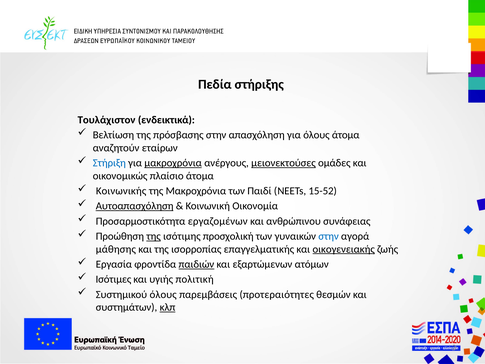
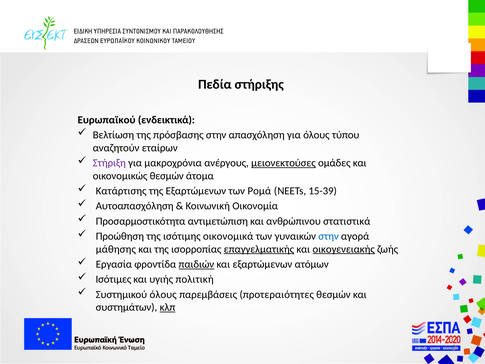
Τουλάχιστον: Τουλάχιστον -> Ευρωπαϊκού (107, 120)
όλους άτομα: άτομα -> τύπου (346, 135)
Στήριξη colour: blue -> purple (109, 163)
μακροχρόνια underline: present -> none (173, 163)
οικονομικώς πλαίσιο: πλαίσιο -> θεσμών (167, 176)
Κοινωνικής: Κοινωνικής -> Κατάρτισης (121, 191)
της Μακροχρόνια: Μακροχρόνια -> Εξαρτώμενων (196, 191)
Παιδί: Παιδί -> Ρομά (259, 191)
15-52: 15-52 -> 15-39 (323, 191)
Αυτοαπασχόληση underline: present -> none (135, 206)
εργαζομένων: εργαζομένων -> αντιμετώπιση (218, 221)
συνάφειας: συνάφειας -> στατιστικά (347, 221)
της underline: present -> none (154, 236)
προσχολική: προσχολική -> οικονομικά (228, 236)
επαγγελματικής underline: none -> present (259, 249)
